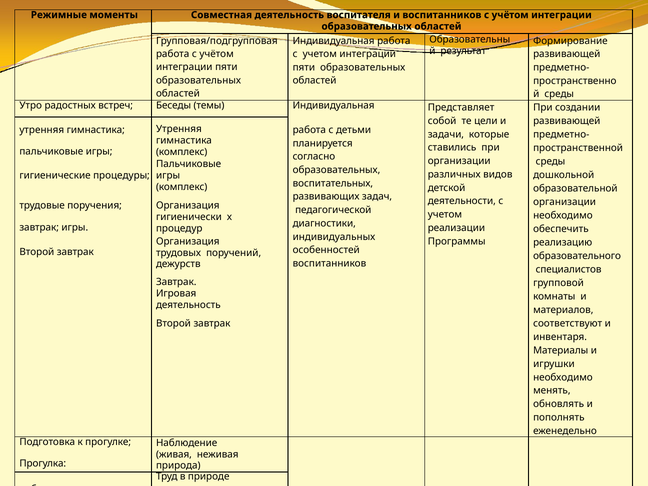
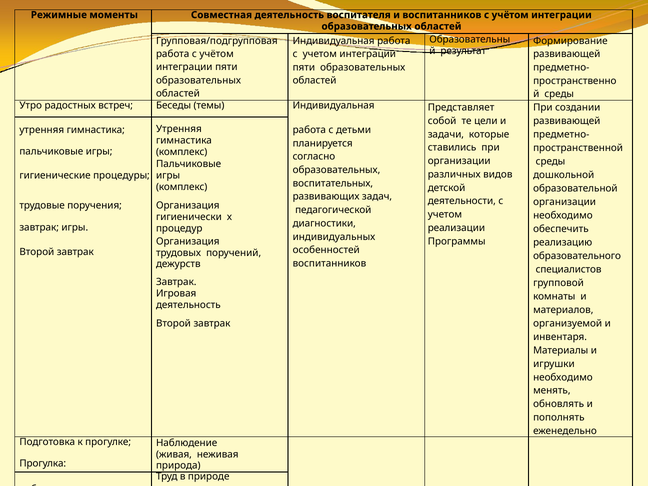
соответствуют: соответствуют -> организуемой (568, 324)
